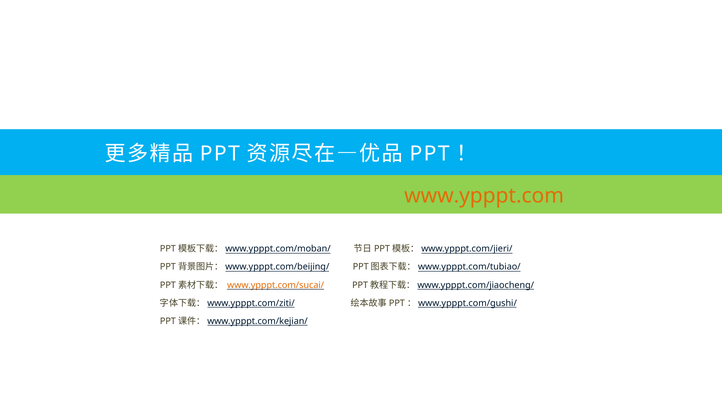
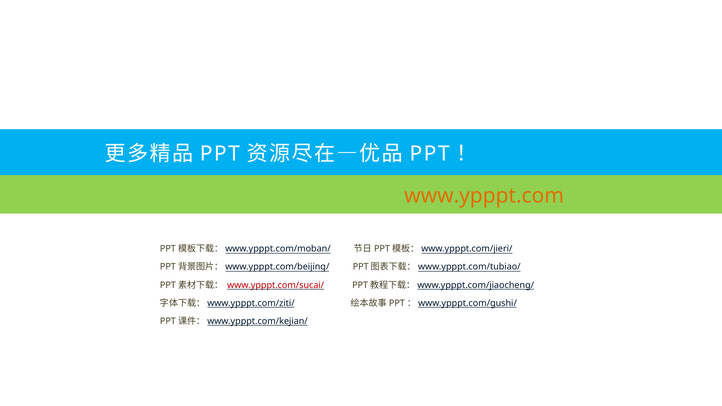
www.ypppt.com/sucai/ colour: orange -> red (276, 285)
